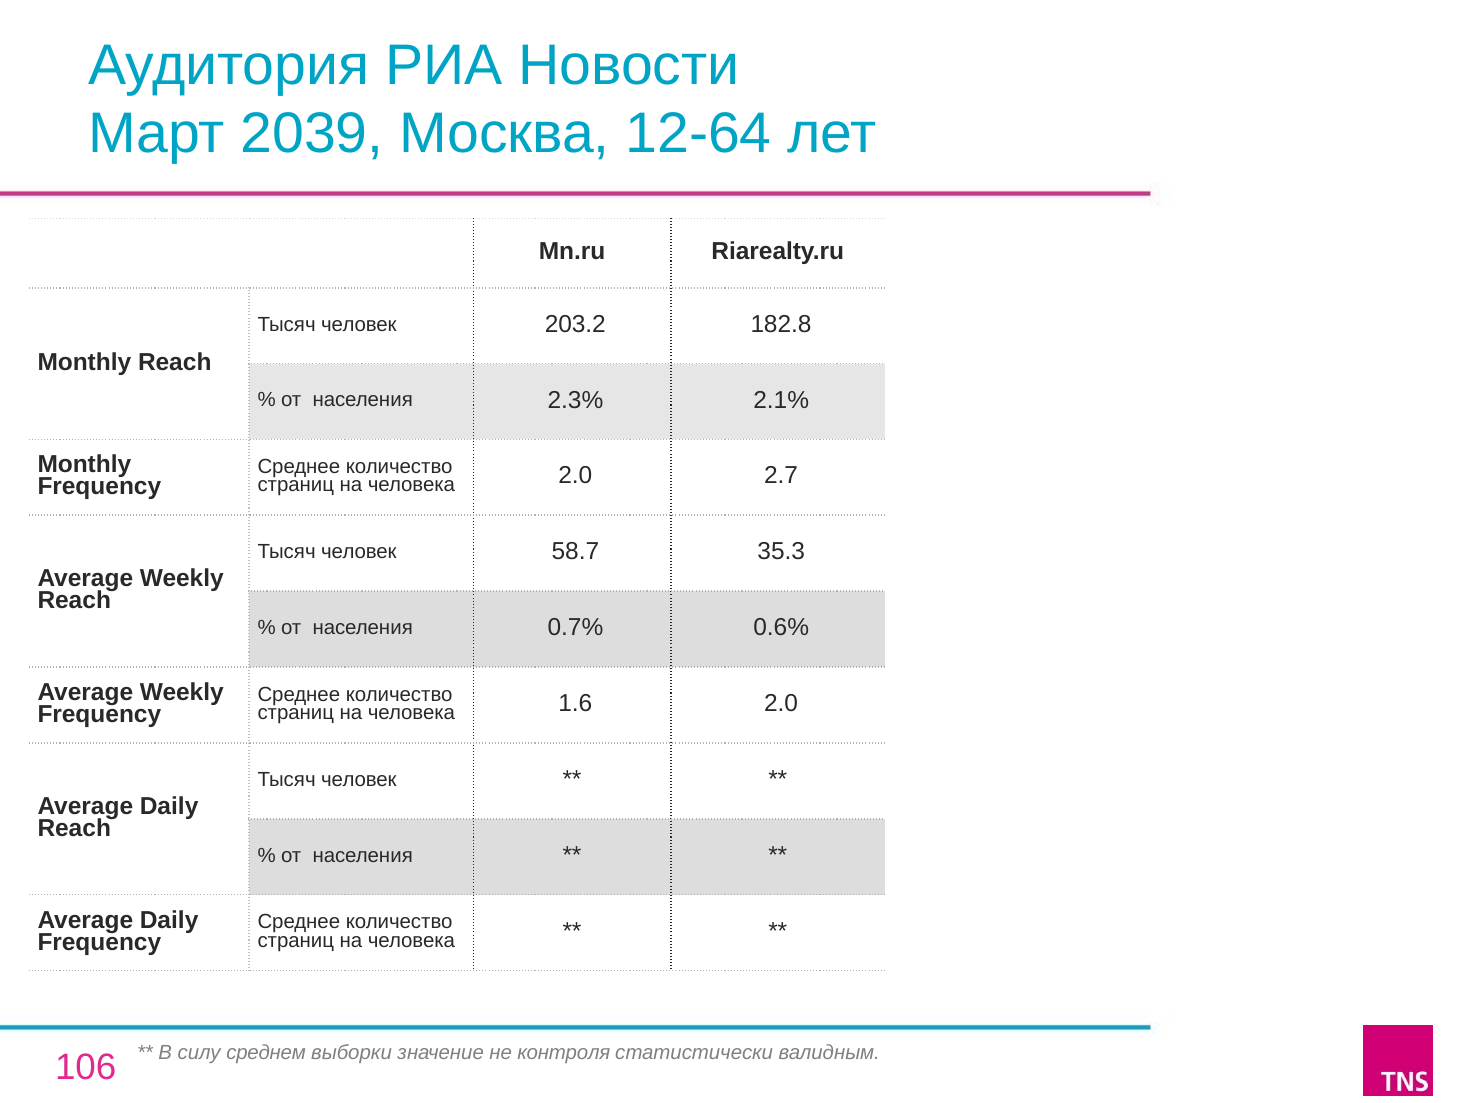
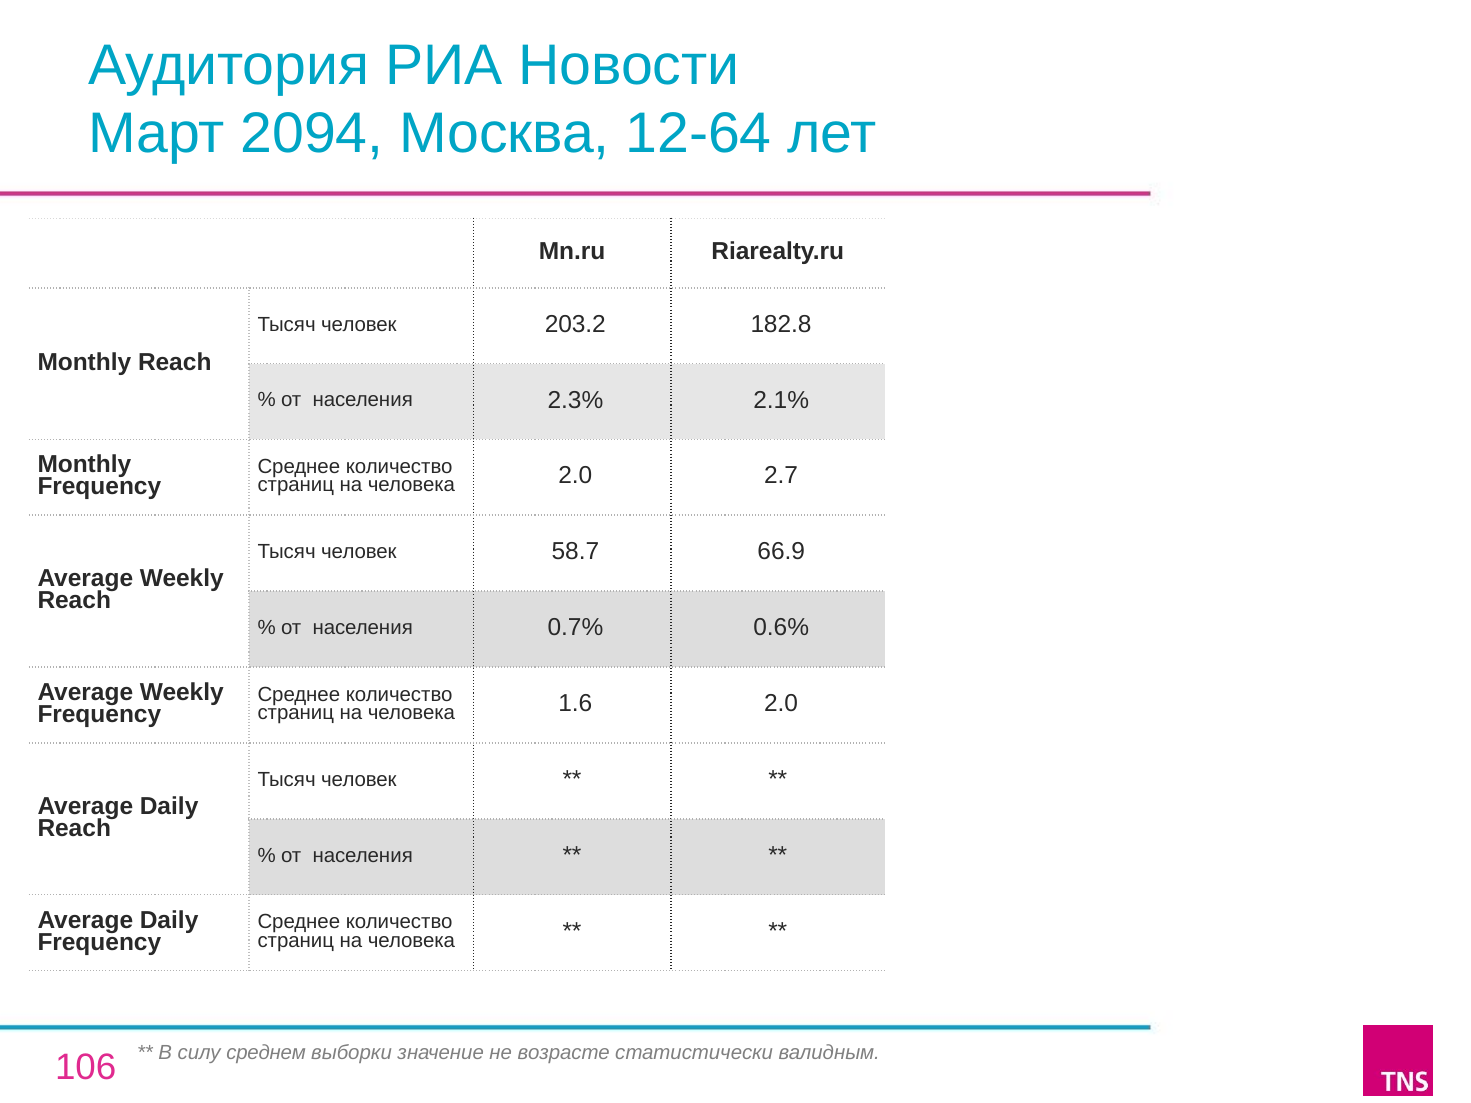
2039: 2039 -> 2094 (312, 134)
35.3: 35.3 -> 66.9 (781, 552)
контроля: контроля -> возрасте (564, 1053)
